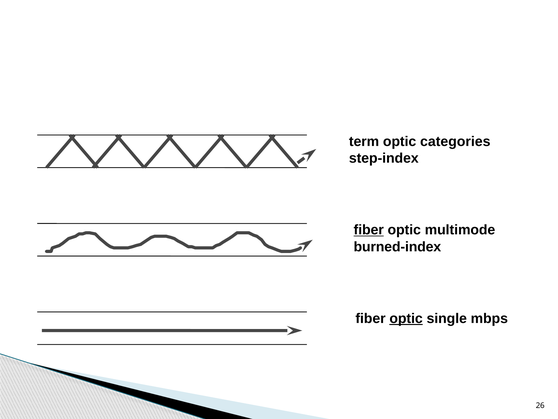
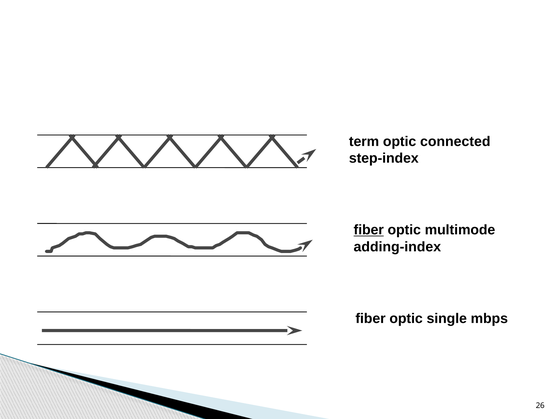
categories: categories -> connected (455, 141)
burned-index: burned-index -> adding-index (397, 246)
optic underline: present -> none (406, 318)
